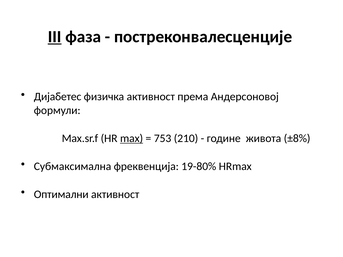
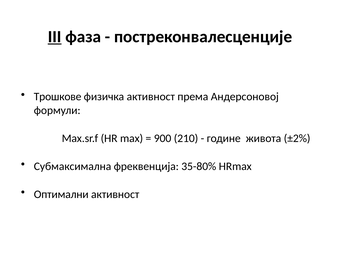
Дијабетес: Дијабетес -> Трошкове (58, 97)
max underline: present -> none (132, 138)
753: 753 -> 900 (163, 138)
±8%: ±8% -> ±2% (297, 138)
19-80%: 19-80% -> 35-80% (199, 166)
